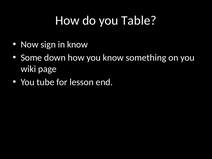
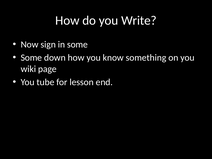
Table: Table -> Write (139, 21)
in know: know -> some (77, 44)
